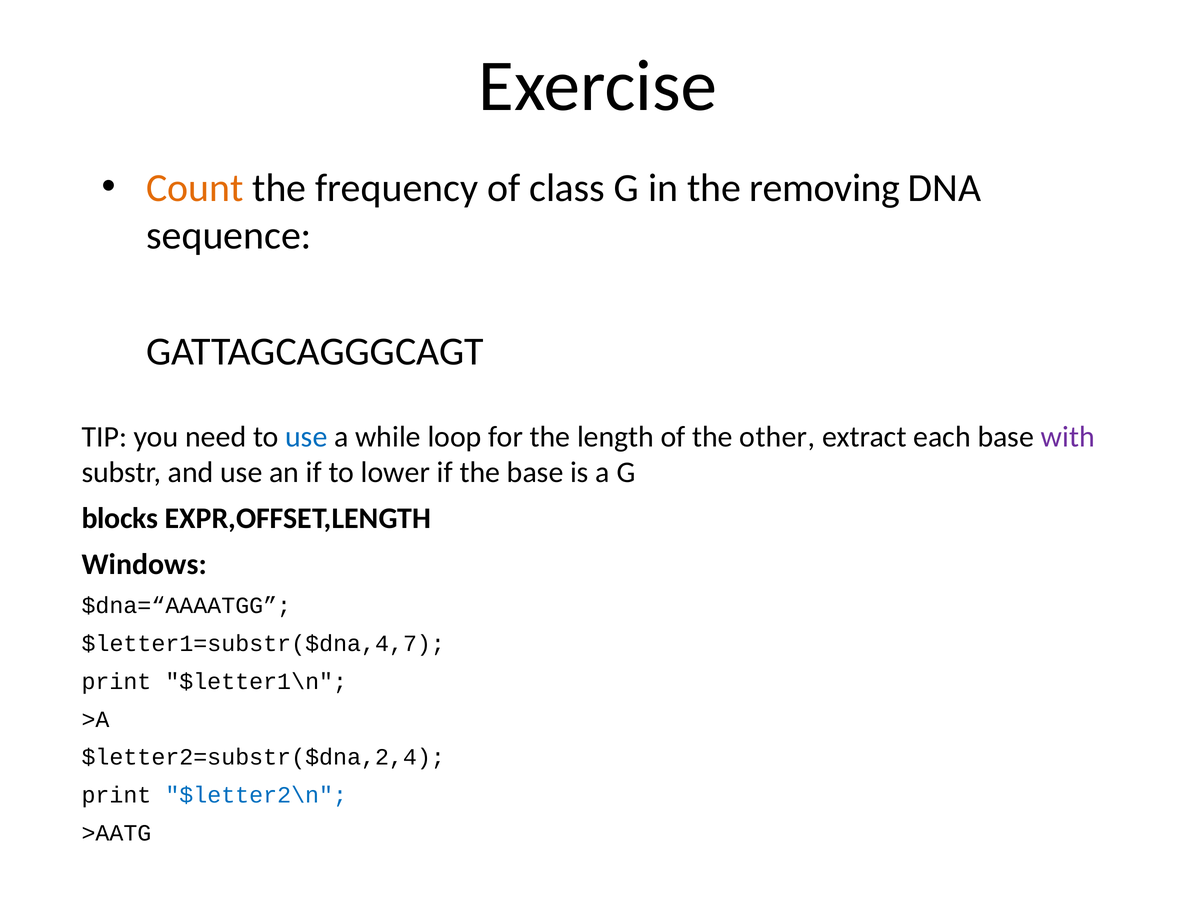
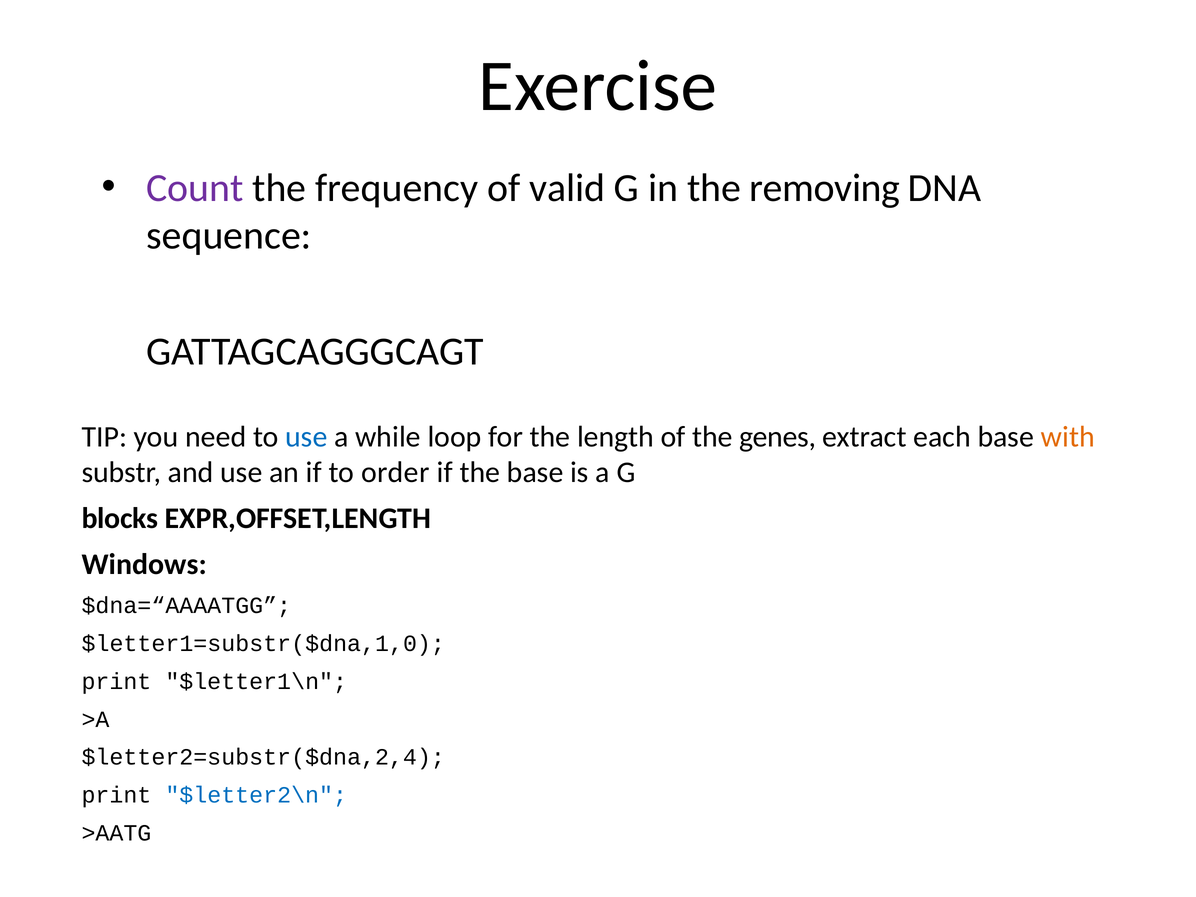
Count colour: orange -> purple (195, 188)
class: class -> valid (567, 188)
other: other -> genes (778, 437)
with colour: purple -> orange (1068, 437)
lower: lower -> order (395, 473)
$letter1=substr($dna,4,7: $letter1=substr($dna,4,7 -> $letter1=substr($dna,1,0 (263, 644)
